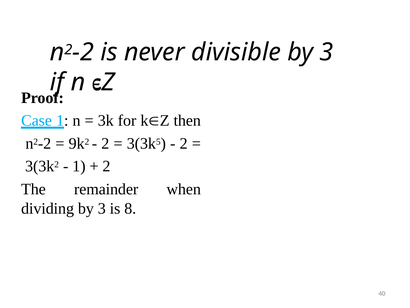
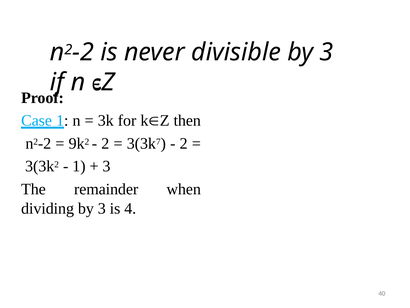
5: 5 -> 7 (158, 141)
2: 2 -> 3 (106, 166)
8: 8 -> 4 (130, 208)
